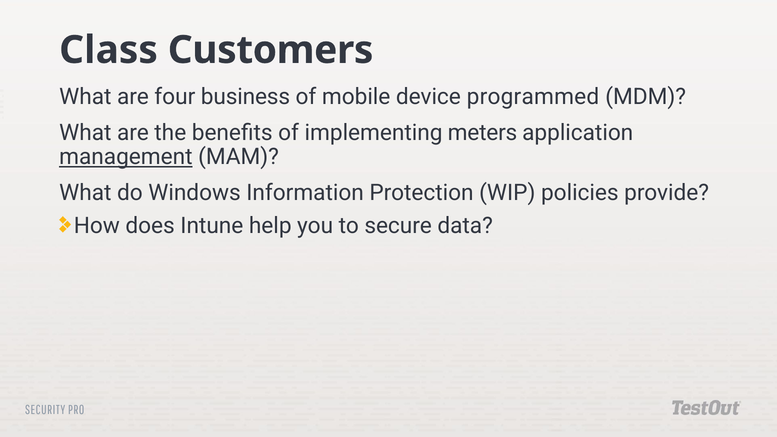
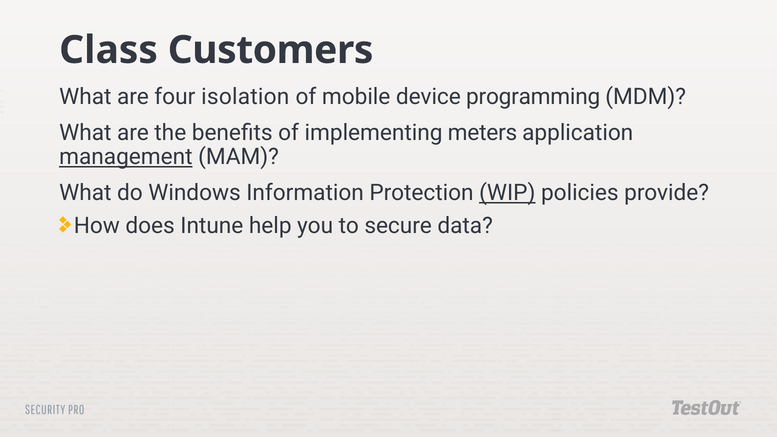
business: business -> isolation (245, 97)
programmed: programmed -> programming (533, 97)
WIP underline: none -> present (507, 193)
